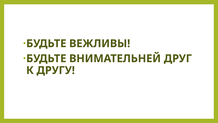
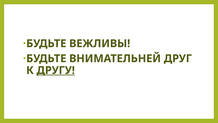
ДРУГУ underline: none -> present (56, 70)
